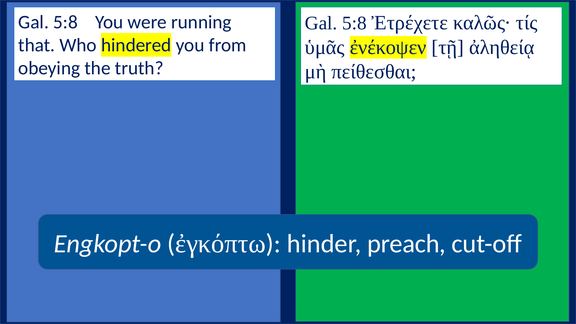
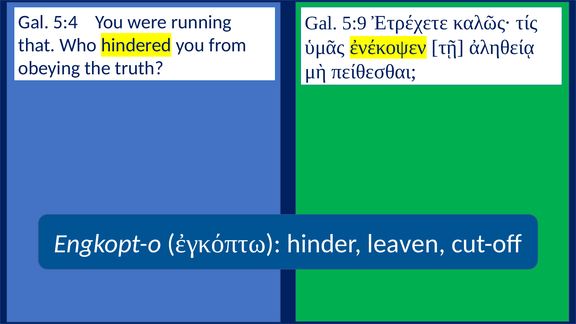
5:8: 5:8 -> 5:4 (65, 22)
5:8: 5:8 -> 5:9 (354, 23)
preach: preach -> leaven (406, 244)
